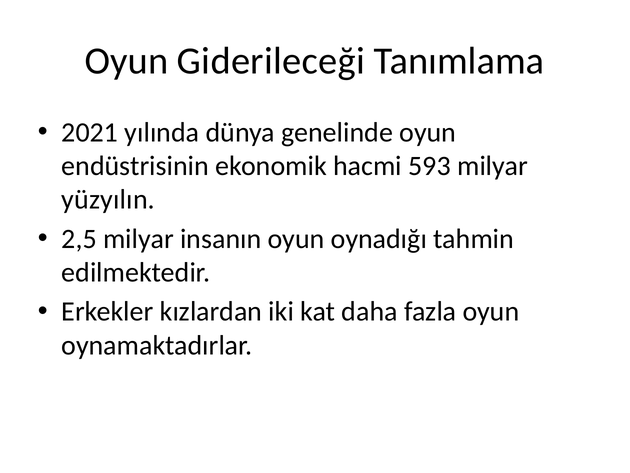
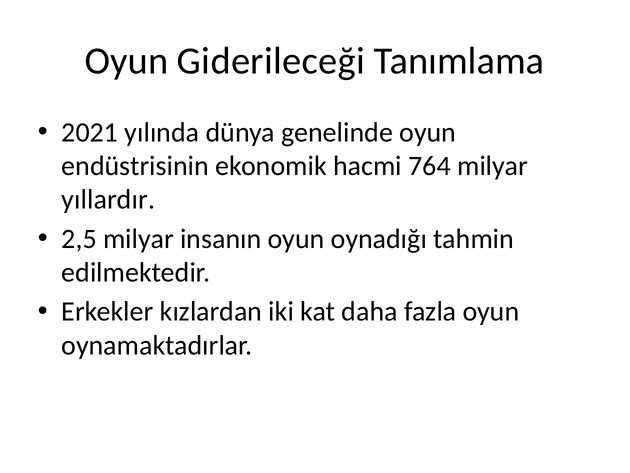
593: 593 -> 764 (430, 166)
yüzyılın: yüzyılın -> yıllardır (108, 199)
